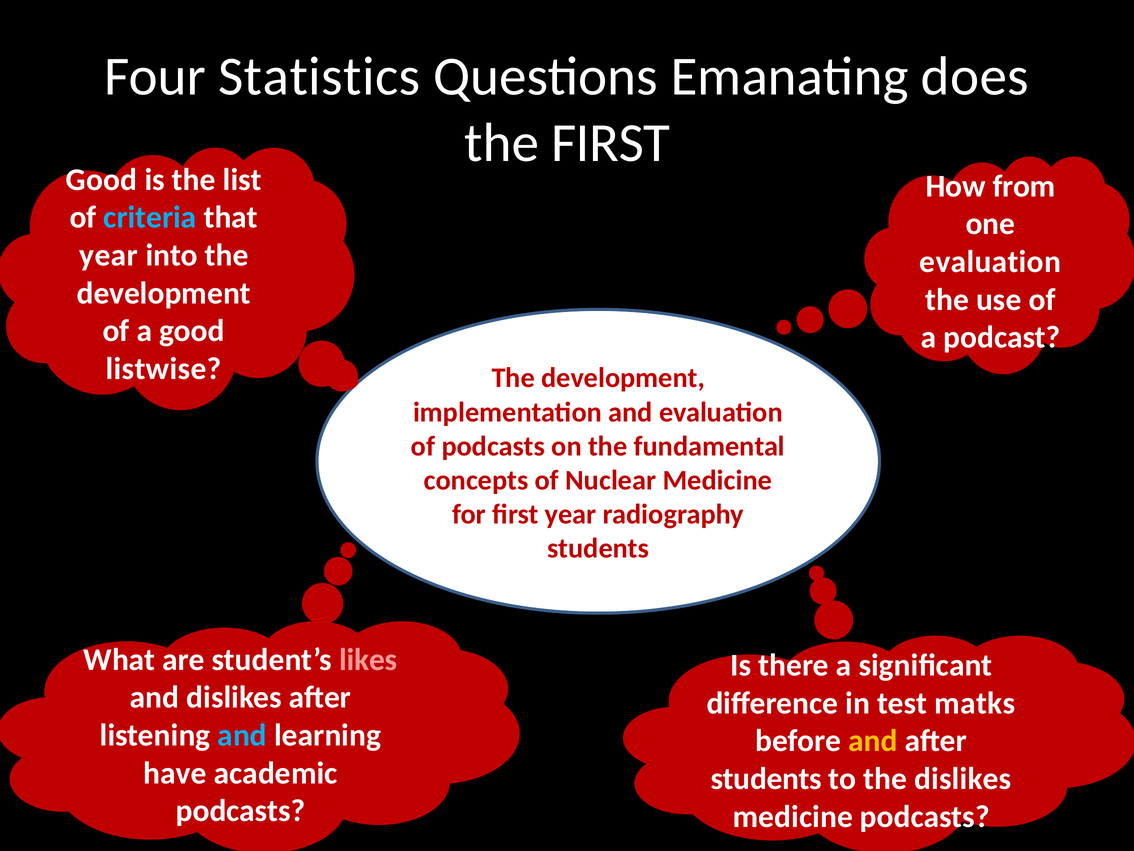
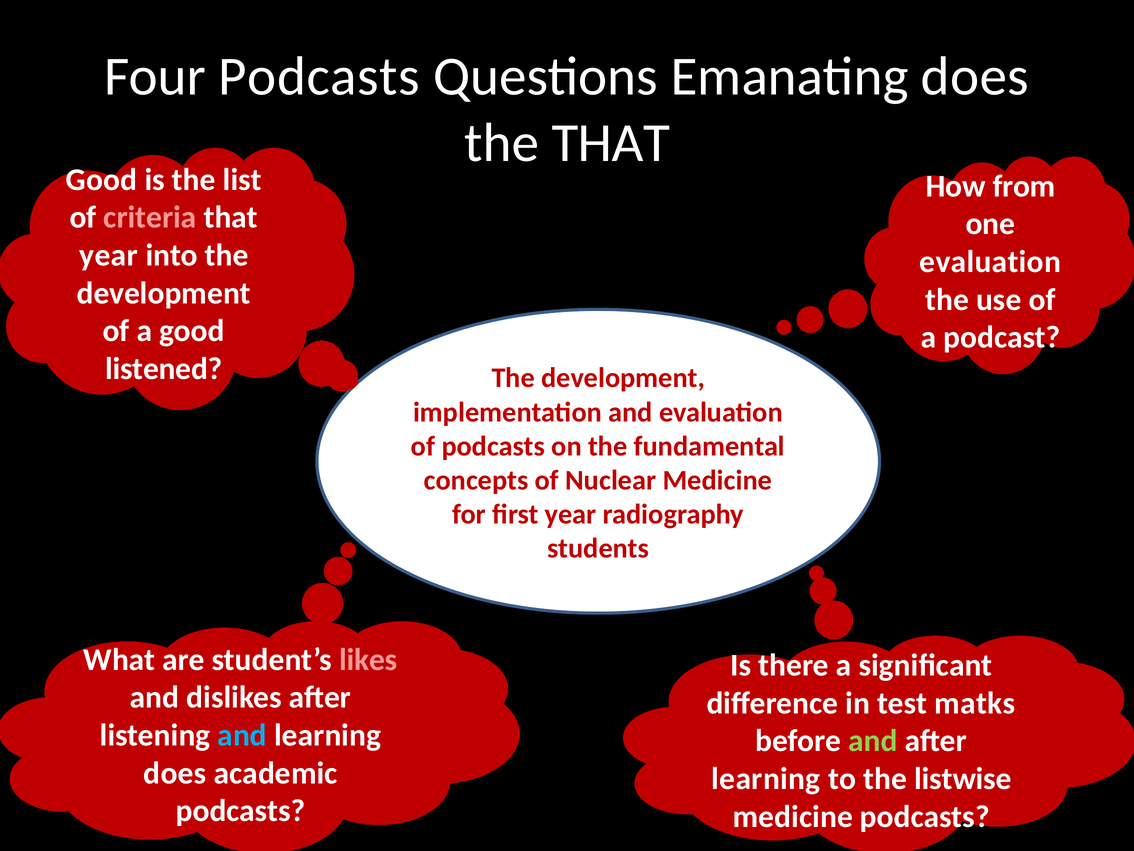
Four Statistics: Statistics -> Podcasts (319, 77)
the FIRST: FIRST -> THAT (611, 143)
criteria colour: light blue -> pink (150, 217)
listwise: listwise -> listened (164, 369)
and colour: yellow -> light green (873, 741)
have: have -> does (175, 773)
students: students -> learning (766, 778)
the dislikes: dislikes -> listwise (963, 778)
